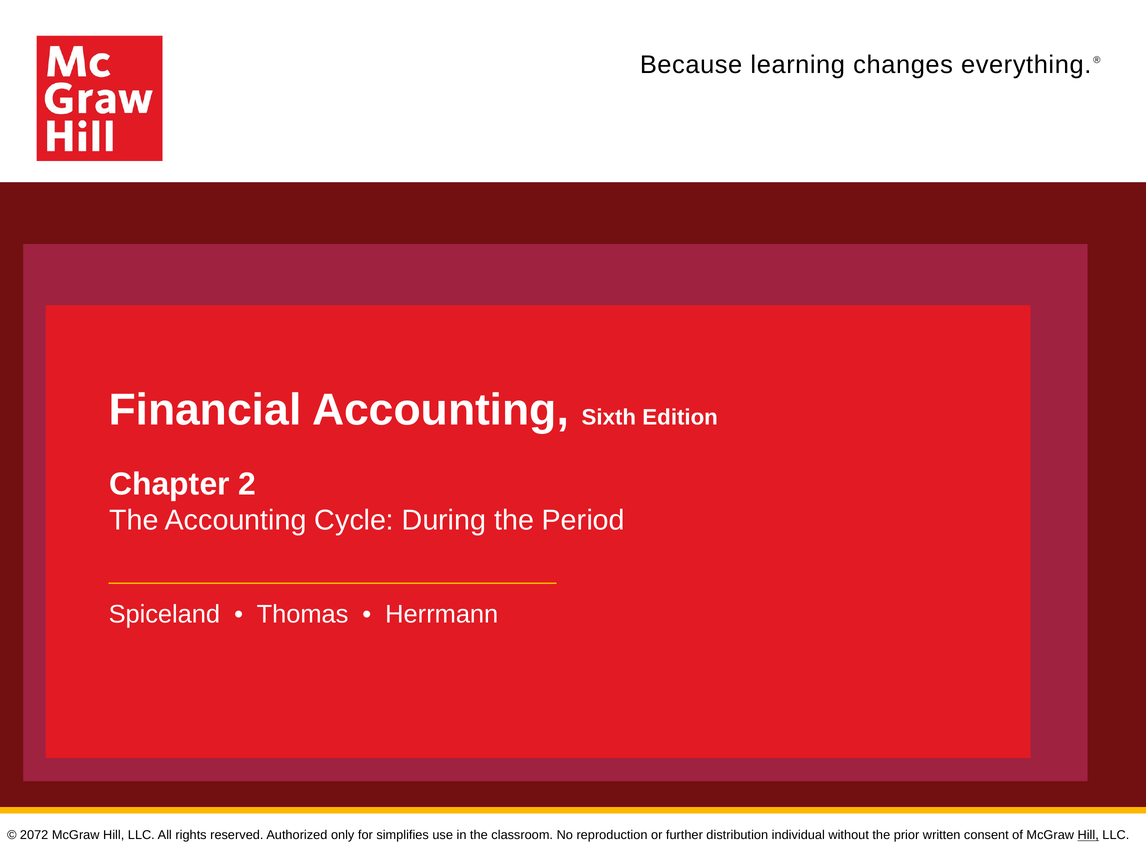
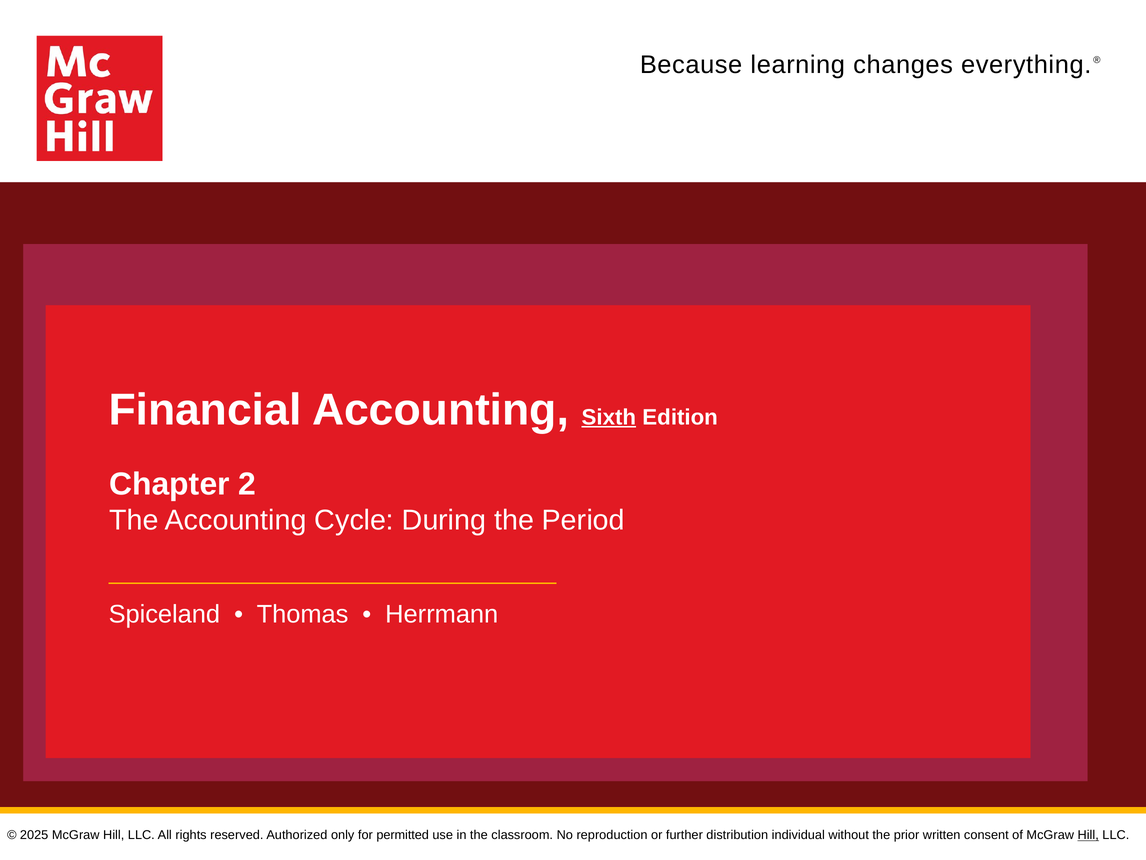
Sixth underline: none -> present (609, 417)
2072: 2072 -> 2025 (34, 835)
simplifies: simplifies -> permitted (403, 835)
